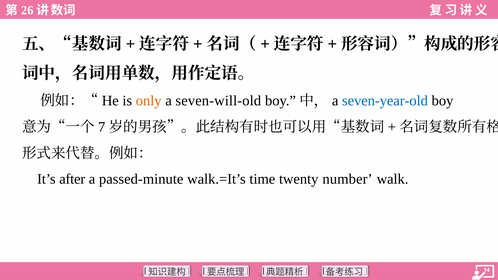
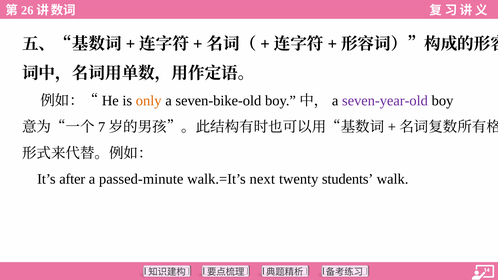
seven-will-old: seven-will-old -> seven-bike-old (218, 101)
seven-year-old colour: blue -> purple (385, 101)
time: time -> next (262, 179)
number: number -> students (348, 179)
